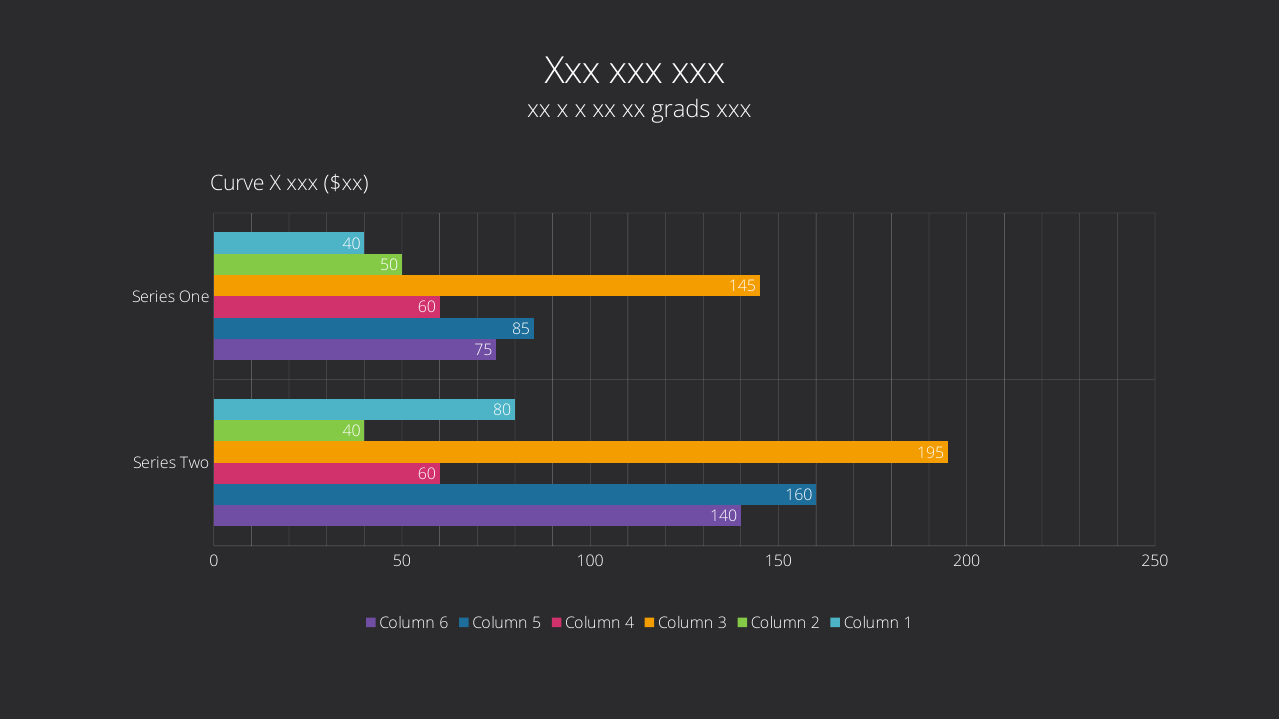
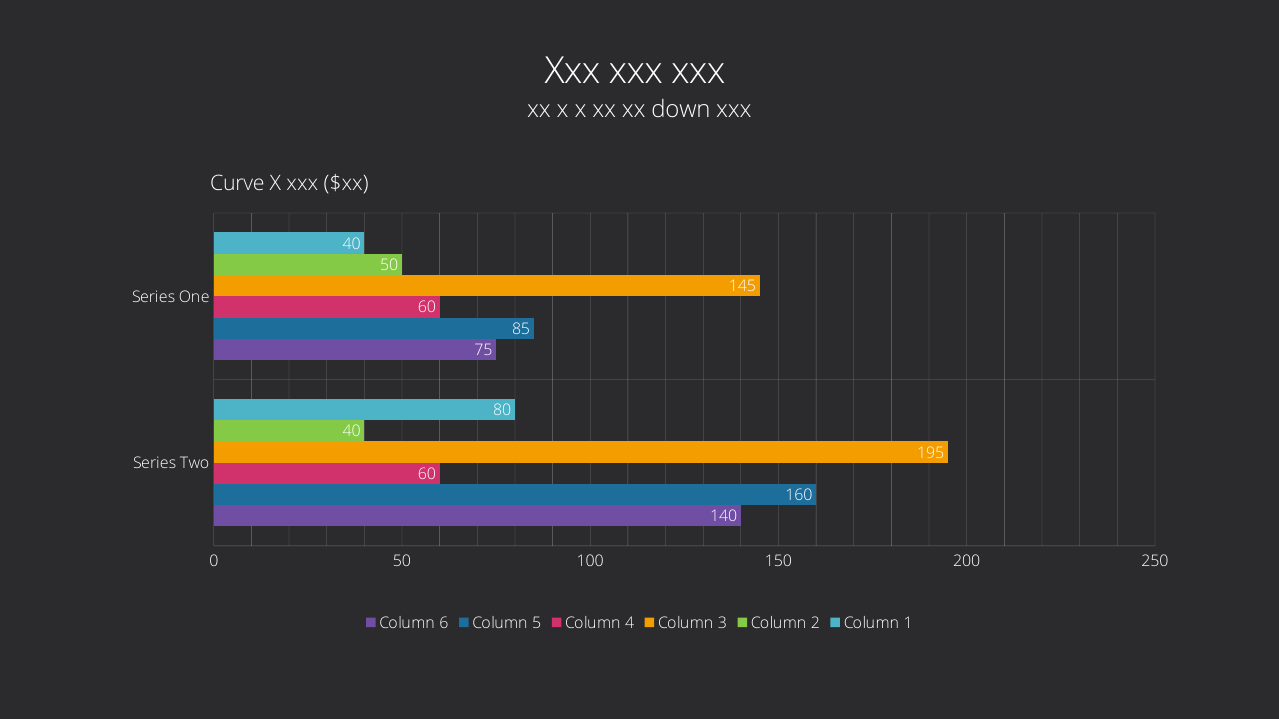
grads: grads -> down (681, 110)
